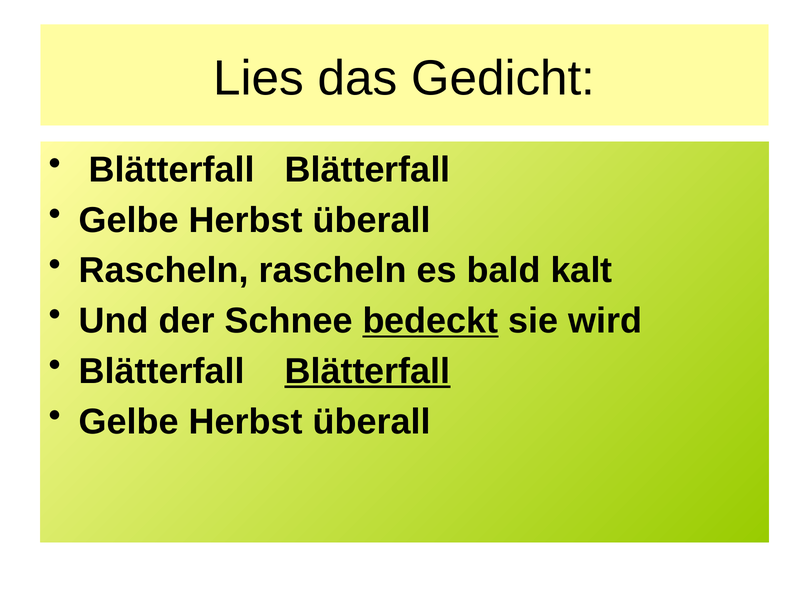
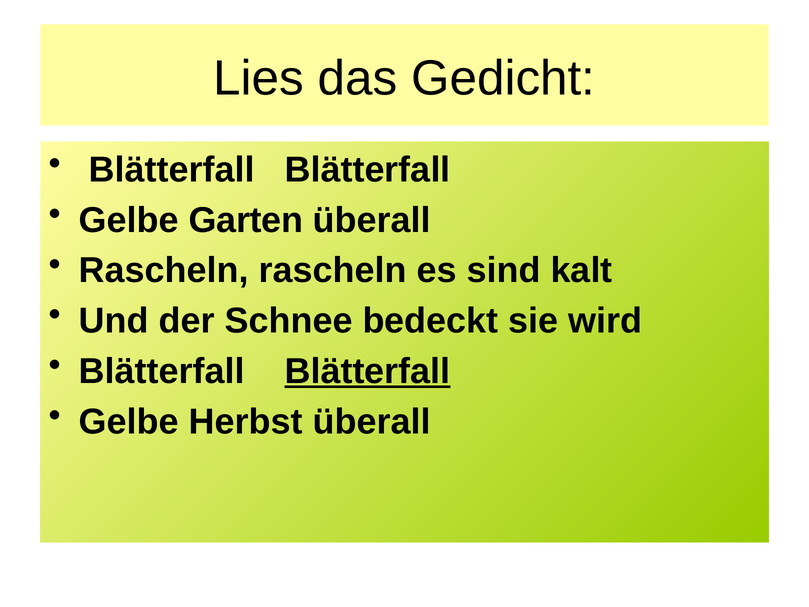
Herbst: Herbst -> Garten (246, 220)
bald: bald -> sind (504, 270)
bedeckt underline: present -> none (430, 321)
